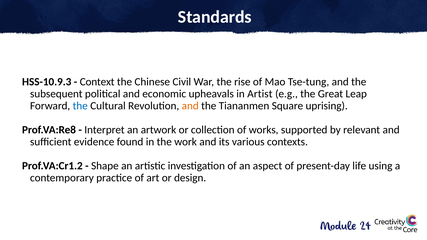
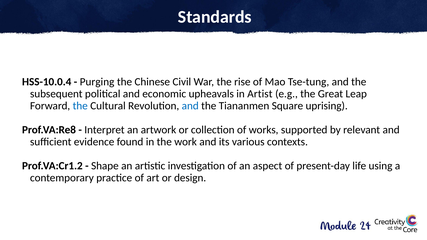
HSS-10.9.3: HSS-10.9.3 -> HSS-10.0.4 (47, 82)
Context: Context -> Purging (97, 82)
and colour: orange -> blue (190, 106)
